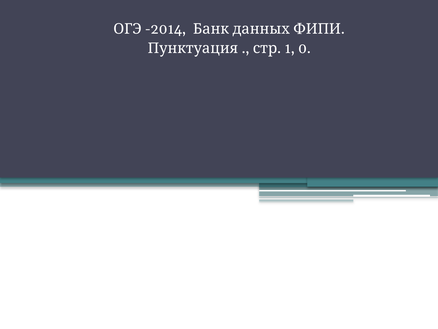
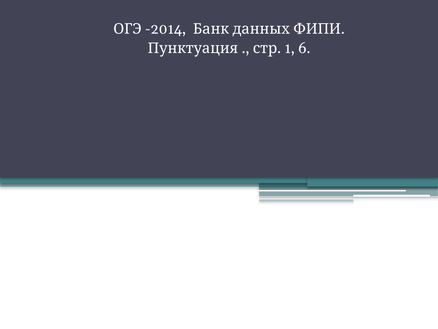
0: 0 -> 6 (304, 48)
